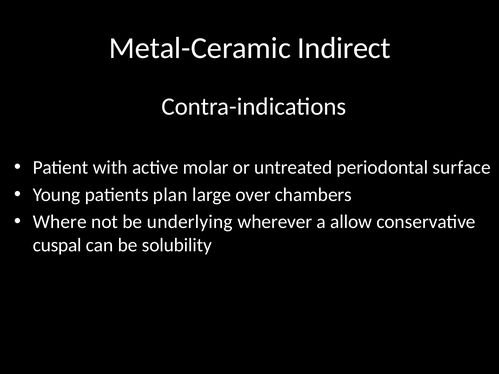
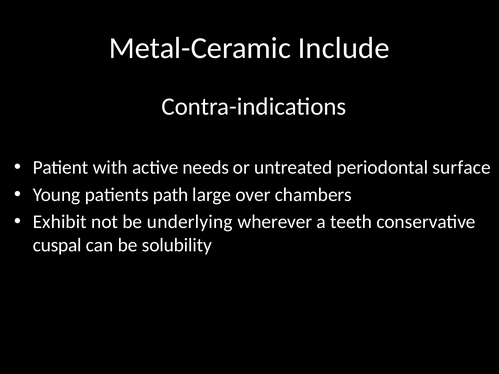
Indirect: Indirect -> Include (344, 48)
molar: molar -> needs (206, 168)
plan: plan -> path (171, 195)
Where: Where -> Exhibit (60, 222)
allow: allow -> teeth (351, 222)
